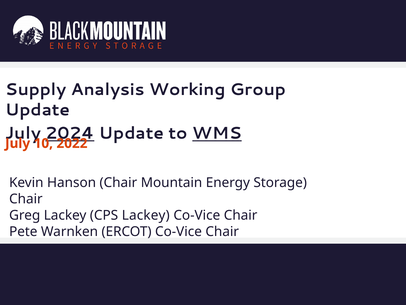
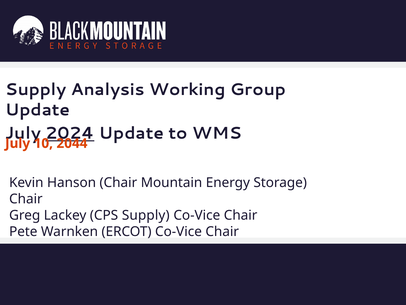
WMS underline: present -> none (217, 133)
2022: 2022 -> 2044 (72, 143)
CPS Lackey: Lackey -> Supply (146, 215)
